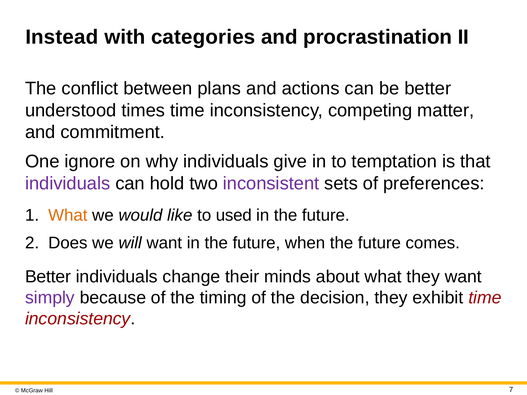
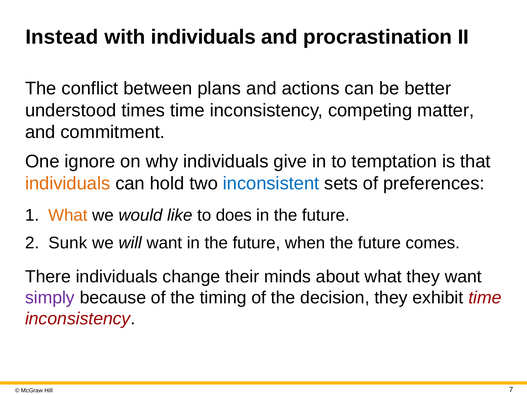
with categories: categories -> individuals (203, 37)
individuals colour: purple -> orange (68, 184)
inconsistent colour: purple -> blue (271, 184)
used: used -> does (234, 216)
Does: Does -> Sunk (68, 243)
Better: Better -> There (48, 277)
